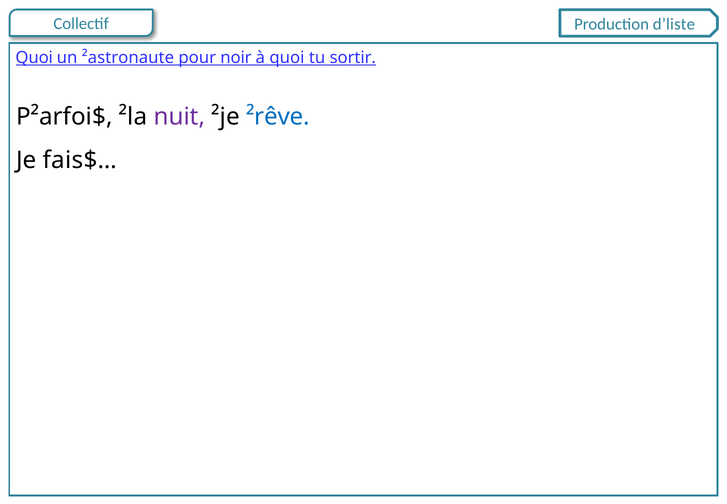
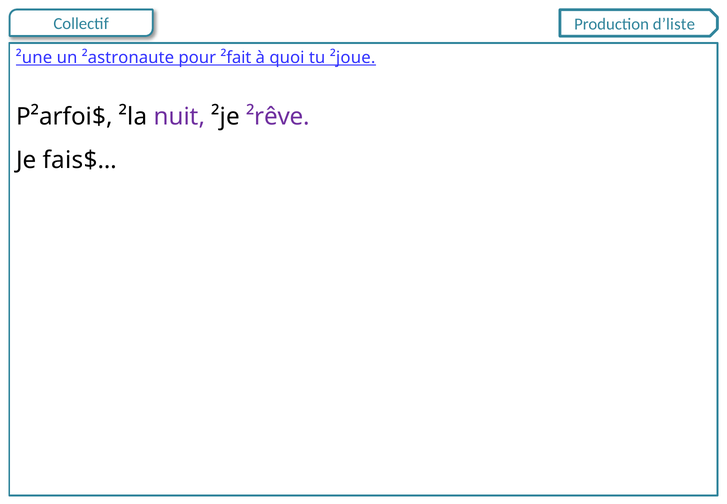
Quoi: Quoi -> ²une (34, 57)
noir: noir -> ²fait (236, 57)
sortir: sortir -> ²joue (353, 57)
²rêve colour: blue -> purple (278, 117)
